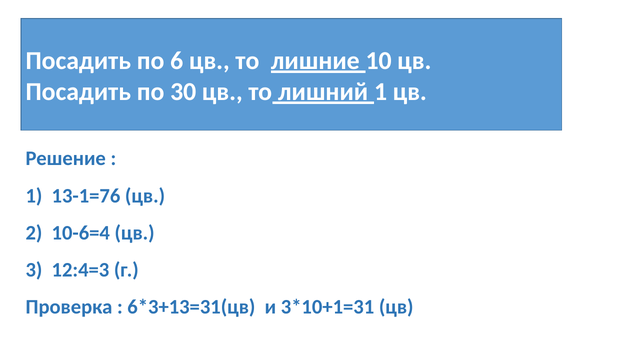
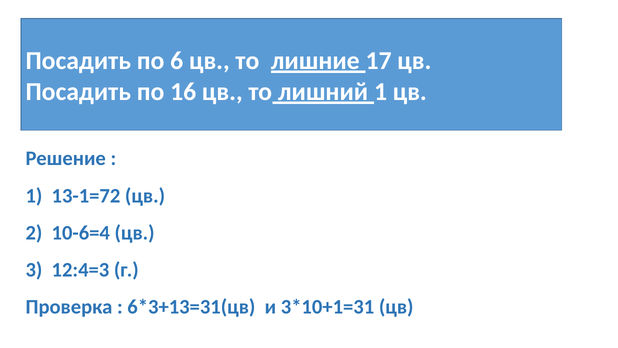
10: 10 -> 17 (379, 61)
30: 30 -> 16 (183, 91)
13-1=76: 13-1=76 -> 13-1=72 (86, 196)
